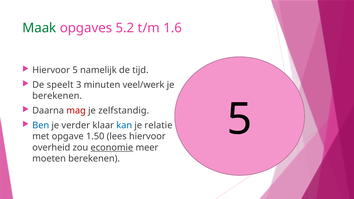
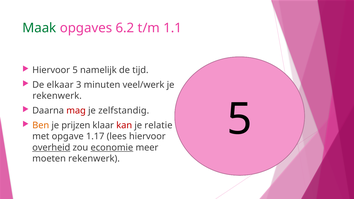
5.2: 5.2 -> 6.2 (125, 28)
1.6: 1.6 -> 1.1 (173, 28)
speelt: speelt -> elkaar (60, 85)
berekenen: berekenen -> rekenwerk (57, 96)
Ben colour: blue -> orange (41, 125)
verder: verder -> prijzen (76, 125)
kan colour: blue -> red (124, 125)
1.50: 1.50 -> 1.17 (95, 137)
overheid underline: none -> present (51, 148)
moeten berekenen: berekenen -> rekenwerk (94, 159)
